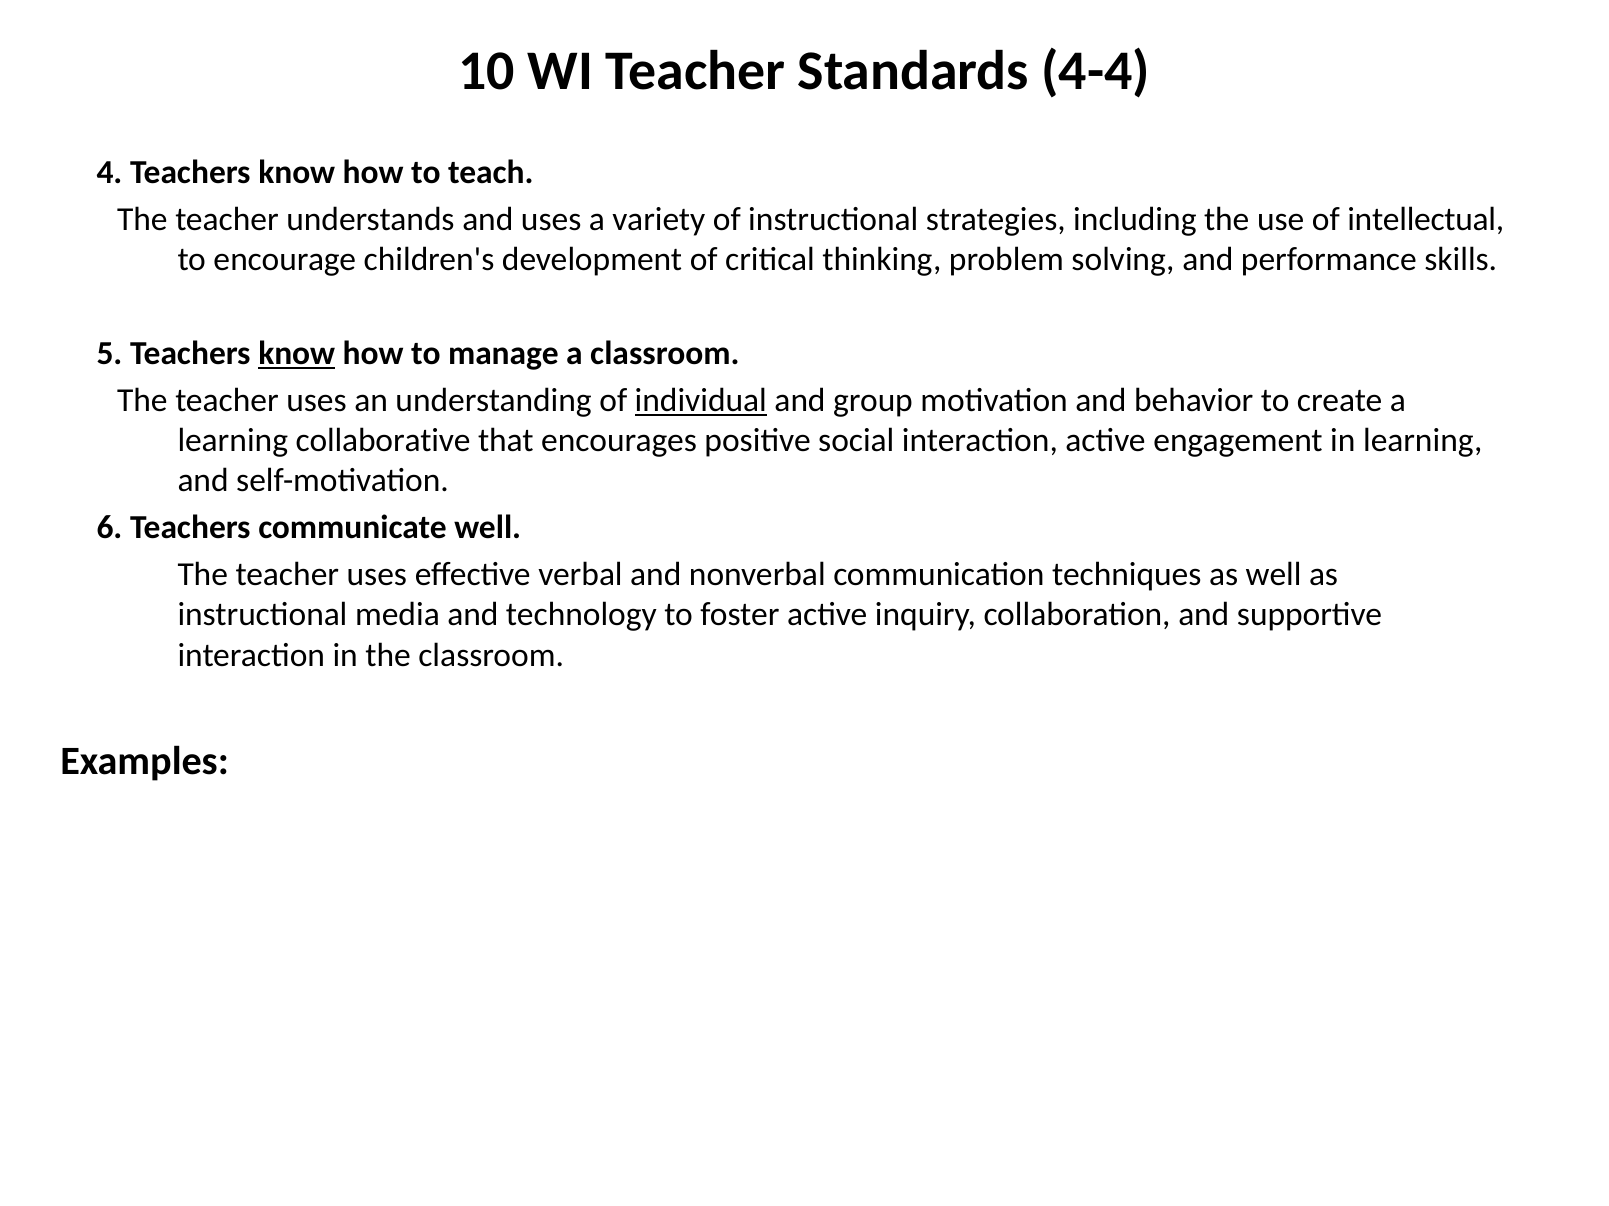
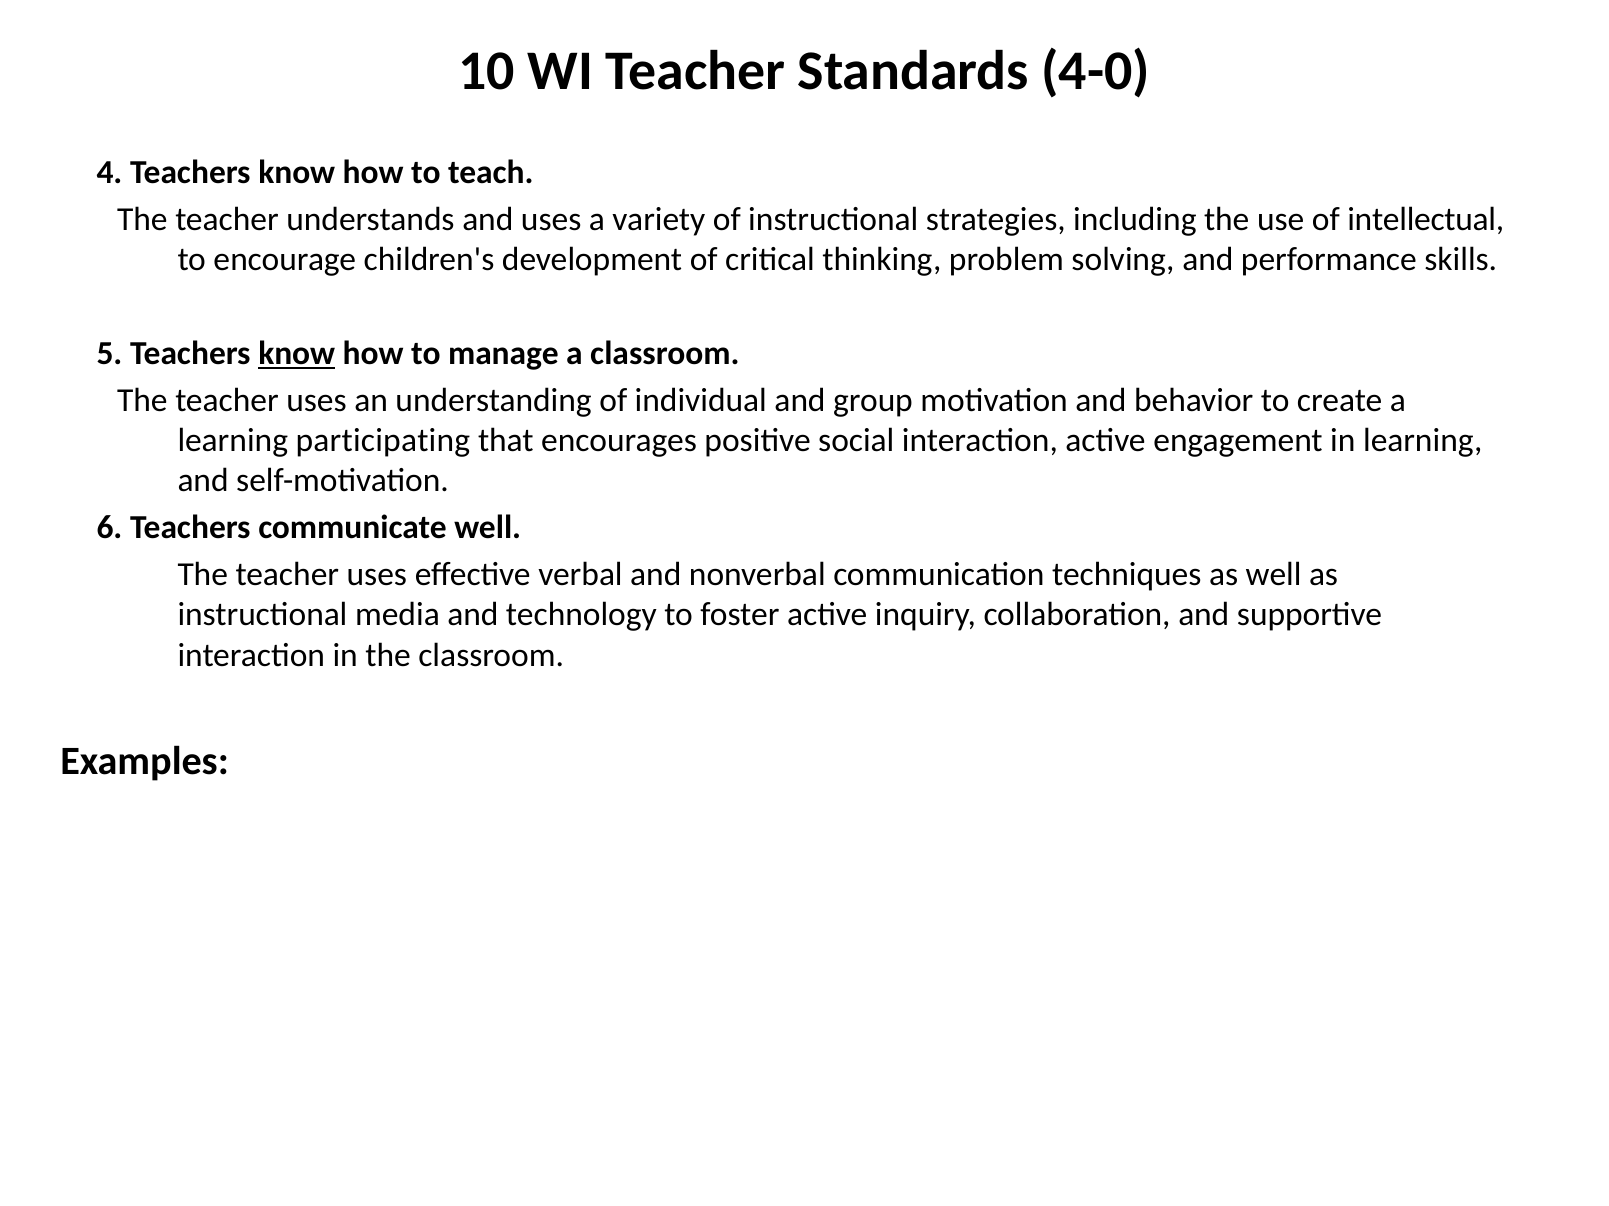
4-4: 4-4 -> 4-0 (1096, 71)
individual underline: present -> none (701, 401)
collaborative: collaborative -> participating (383, 441)
